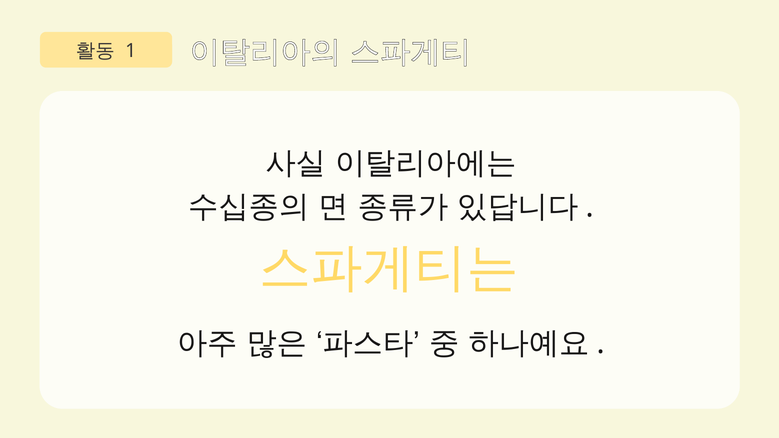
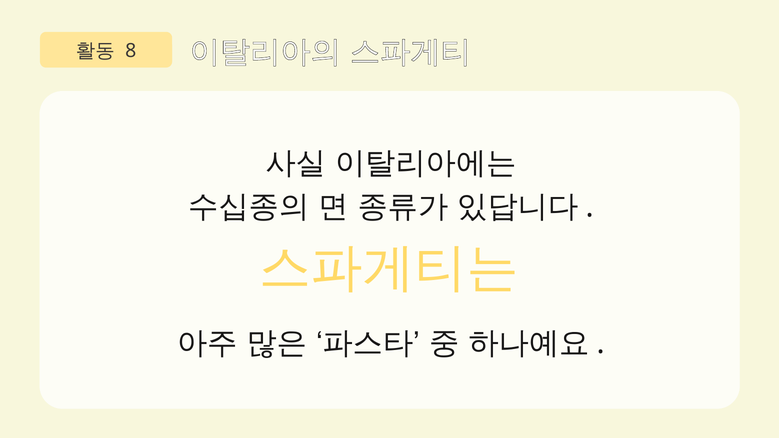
1: 1 -> 8 (131, 51)
